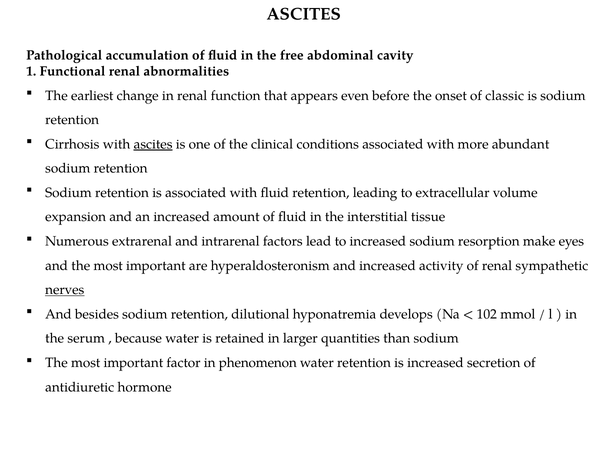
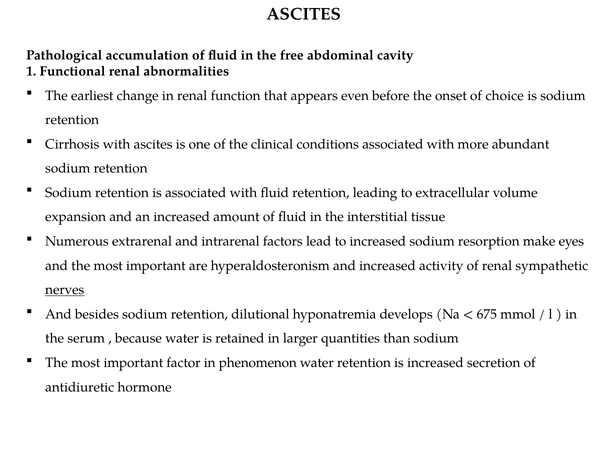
classic: classic -> choice (505, 96)
ascites underline: present -> none (153, 144)
102: 102 -> 675 (487, 314)
